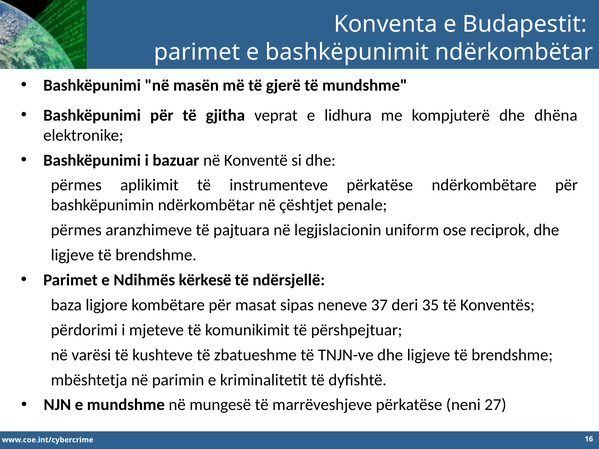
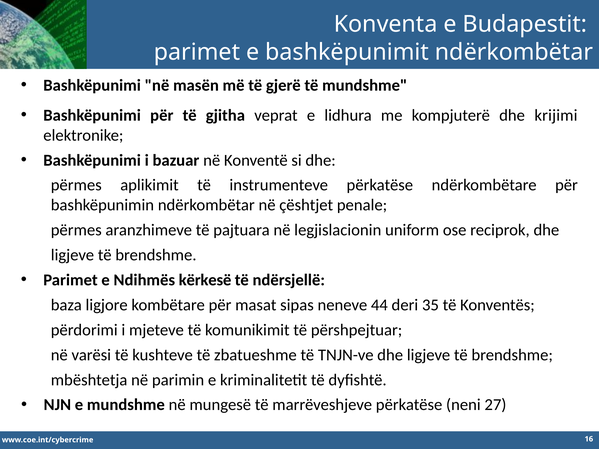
dhëna: dhëna -> krijimi (556, 115)
37: 37 -> 44 (379, 305)
